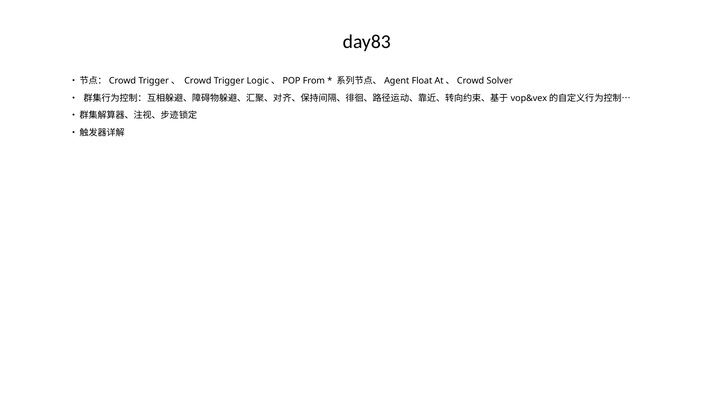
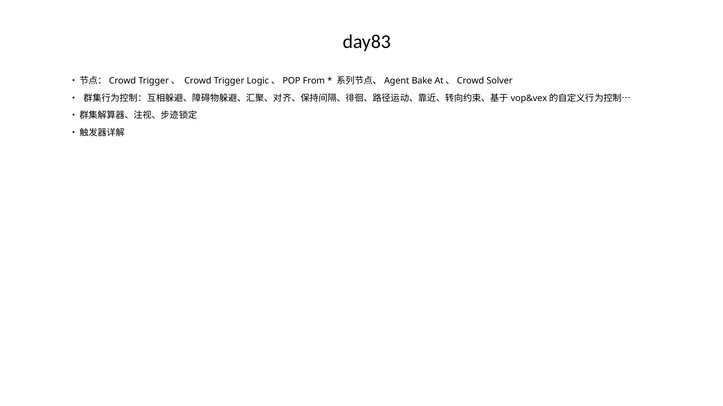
Float: Float -> Bake (422, 81)
